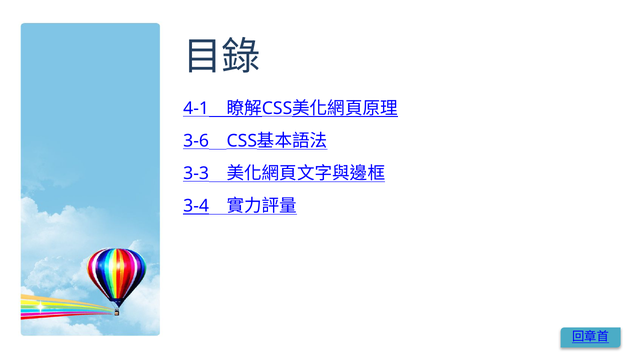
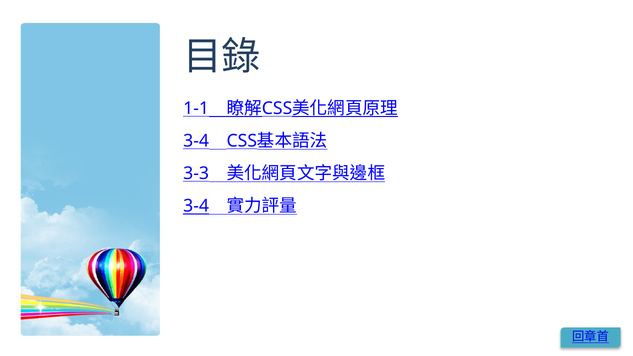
4-1: 4-1 -> 1-1 (196, 108)
3-6: 3-6 -> 3-4 (196, 141)
